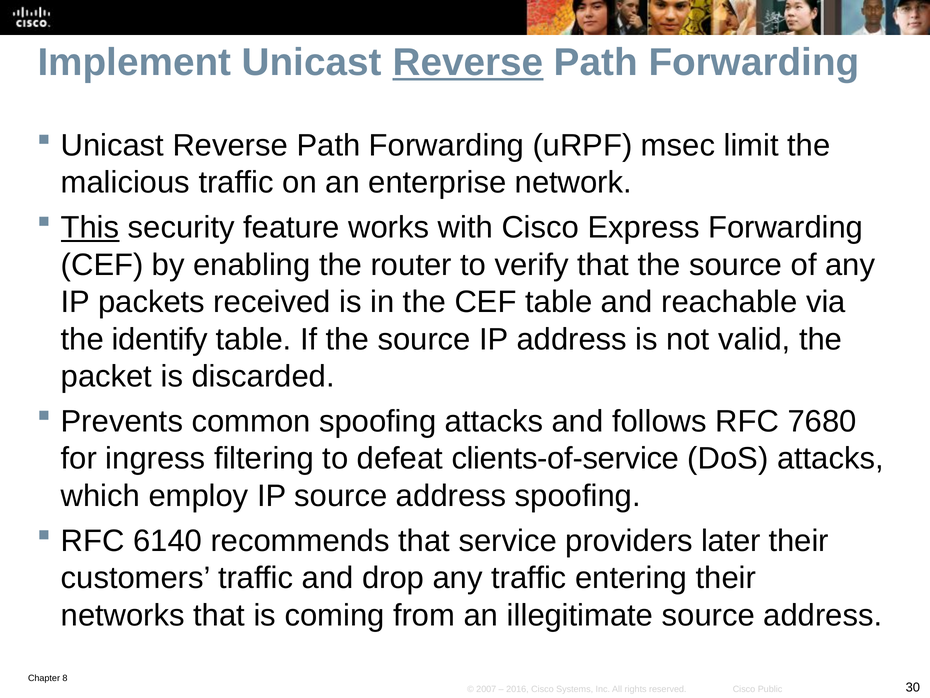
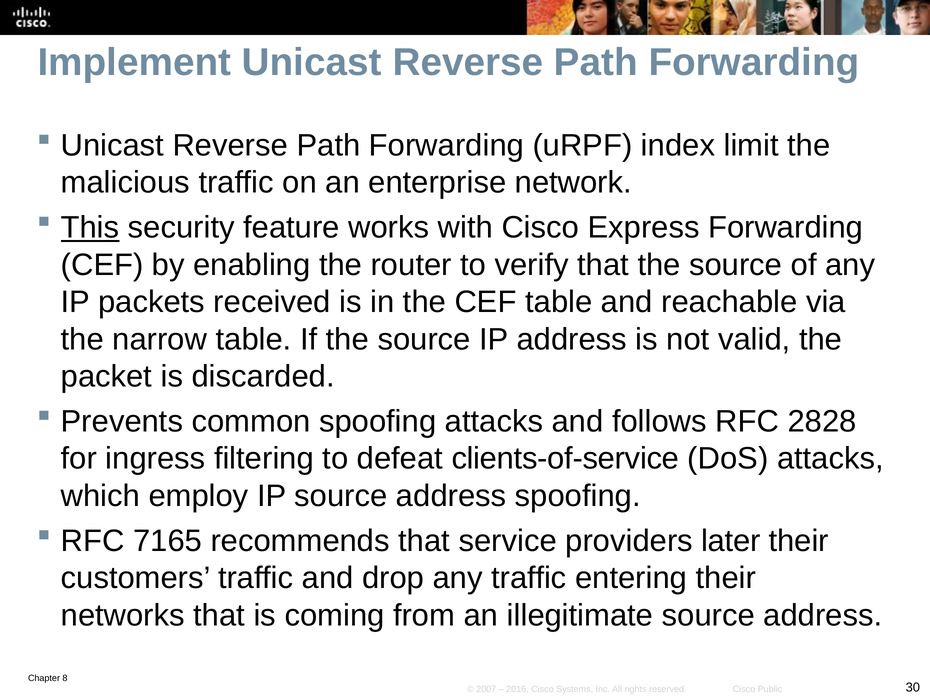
Reverse underline: present -> none (468, 62)
msec: msec -> index (678, 145)
identify: identify -> narrow (160, 339)
7680: 7680 -> 2828 (822, 421)
6140: 6140 -> 7165 (168, 541)
